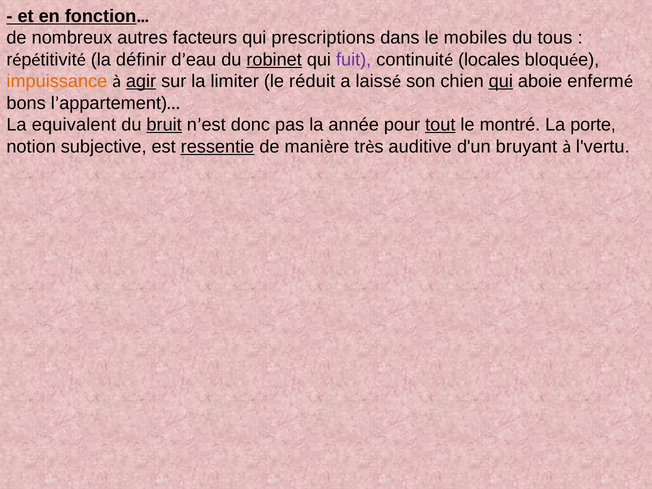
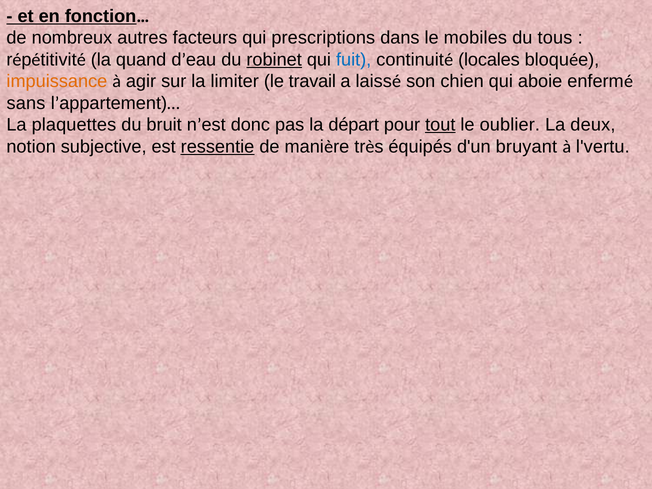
définir: définir -> quand (141, 60)
fuit colour: purple -> blue (354, 60)
agir underline: present -> none (141, 81)
réduit: réduit -> travail (312, 81)
qui underline: present -> none (501, 81)
bons: bons -> sans (26, 103)
equivalent: equivalent -> plaquettes (74, 125)
bruit underline: present -> none (164, 125)
année: année -> départ (354, 125)
montré: montré -> oublier (510, 125)
porte: porte -> deux (593, 125)
auditive: auditive -> équipés (420, 147)
